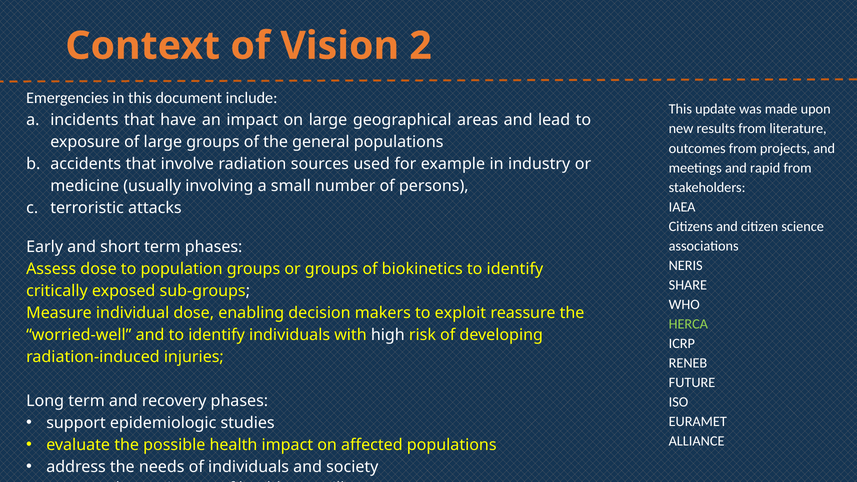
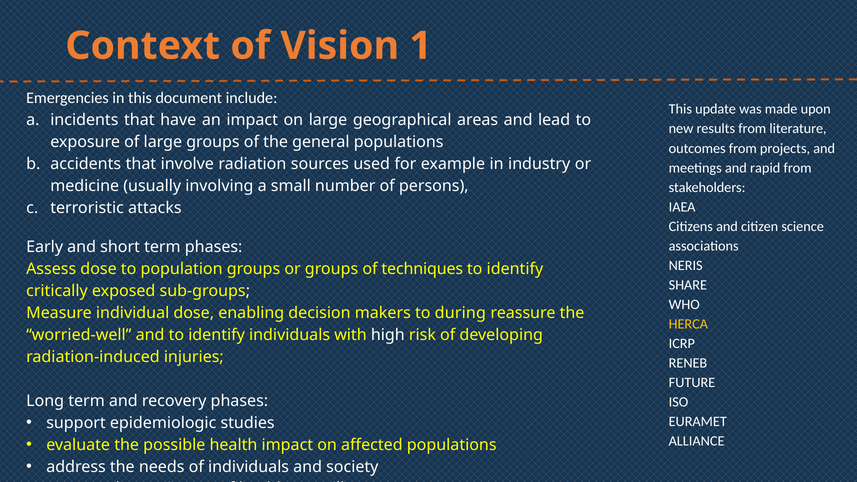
2: 2 -> 1 (421, 46)
biokinetics: biokinetics -> techniques (422, 269)
exploit: exploit -> during (460, 313)
HERCA colour: light green -> yellow (688, 324)
